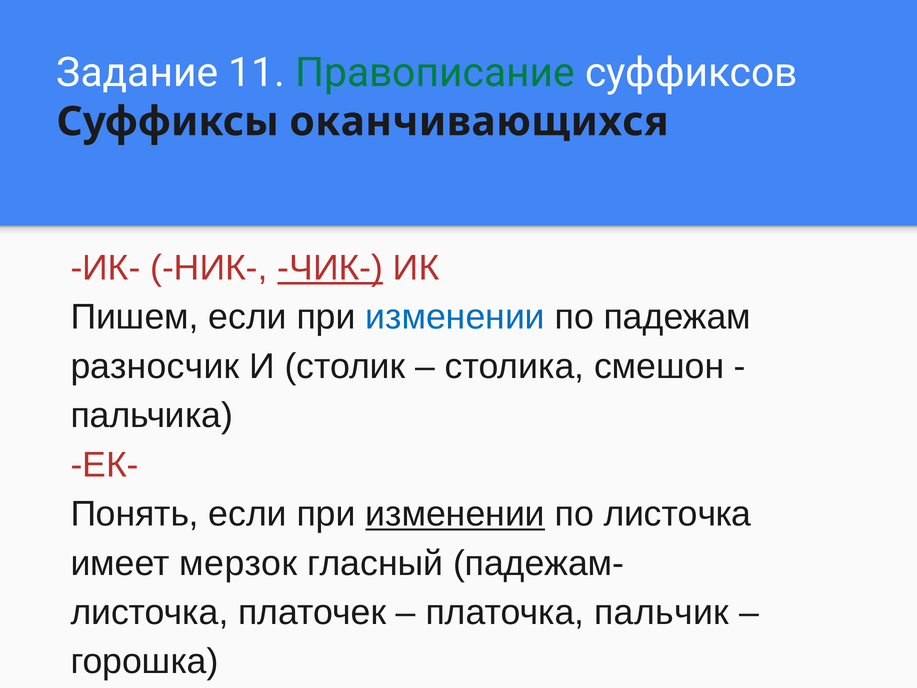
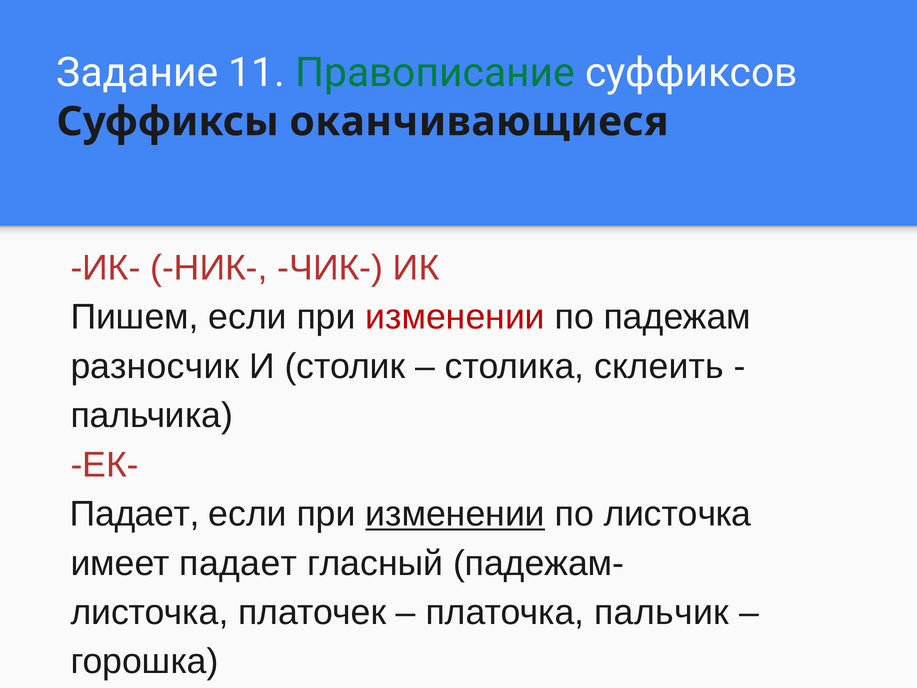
оканчивающихся: оканчивающихся -> оканчивающиеся (479, 122)
ЧИК- underline: present -> none (330, 268)
изменении colour: blue -> red (455, 317)
смешон: смешон -> склеить (659, 366)
Понять: Понять -> Падает (135, 514)
имеет мерзок: мерзок -> падает (238, 563)
